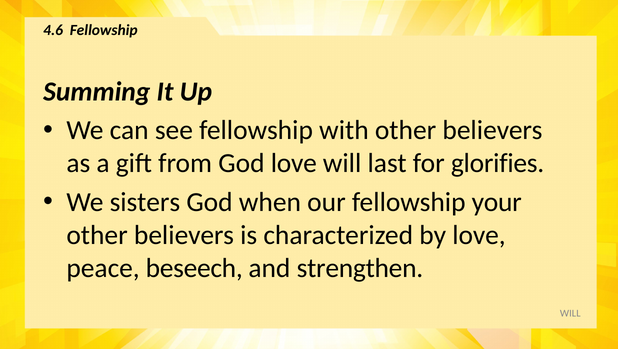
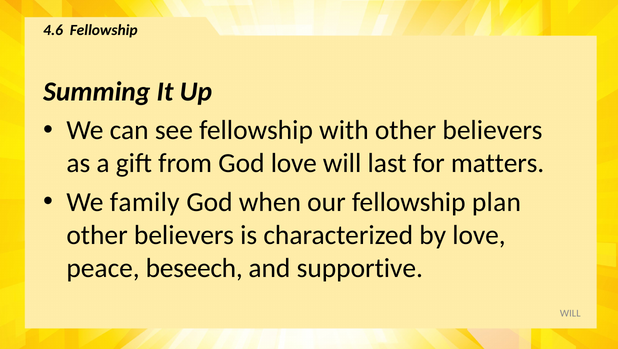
glorifies: glorifies -> matters (498, 163)
sisters: sisters -> family (145, 202)
your: your -> plan (496, 202)
strengthen: strengthen -> supportive (360, 268)
